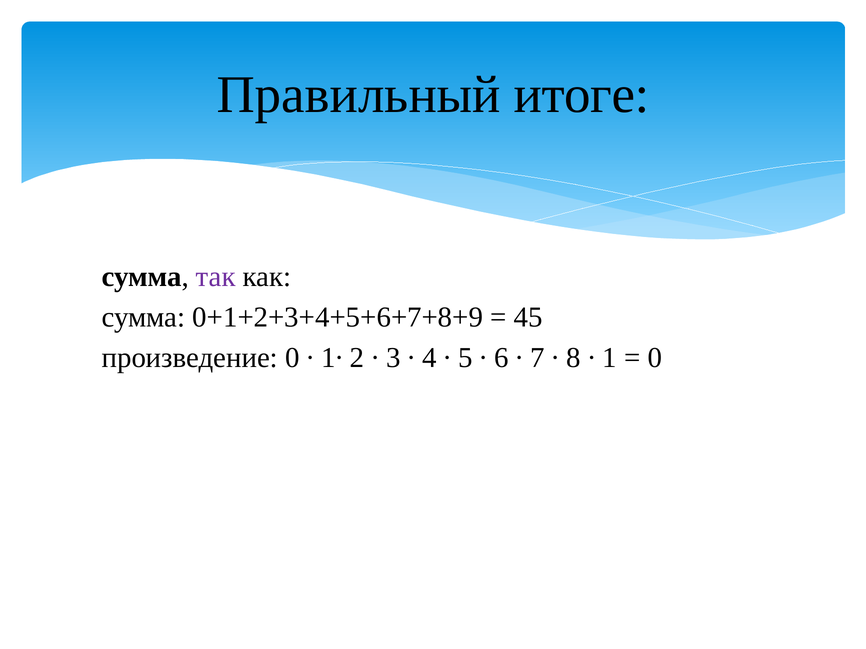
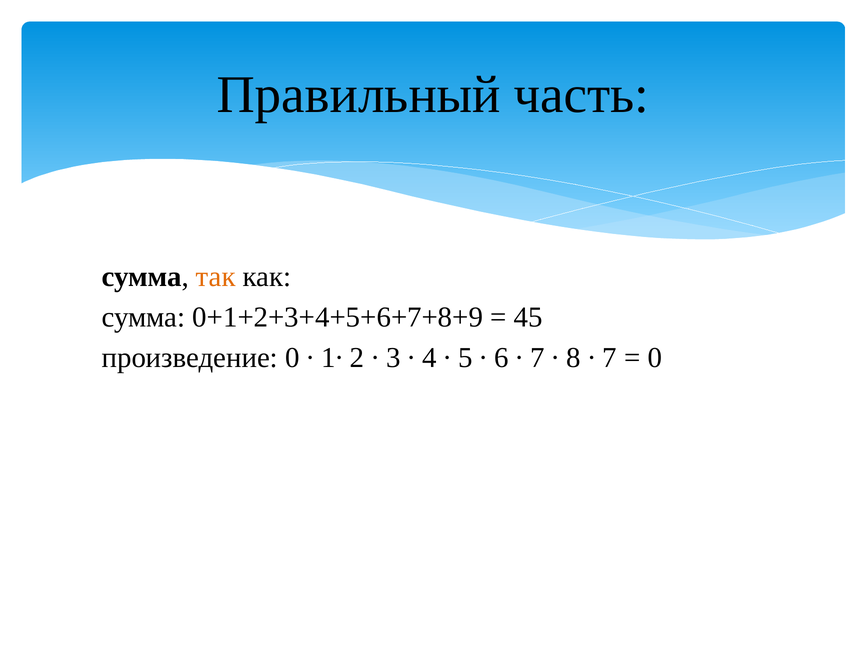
итоге: итоге -> часть (581, 95)
так colour: purple -> orange (216, 277)
1: 1 -> 7 (610, 358)
